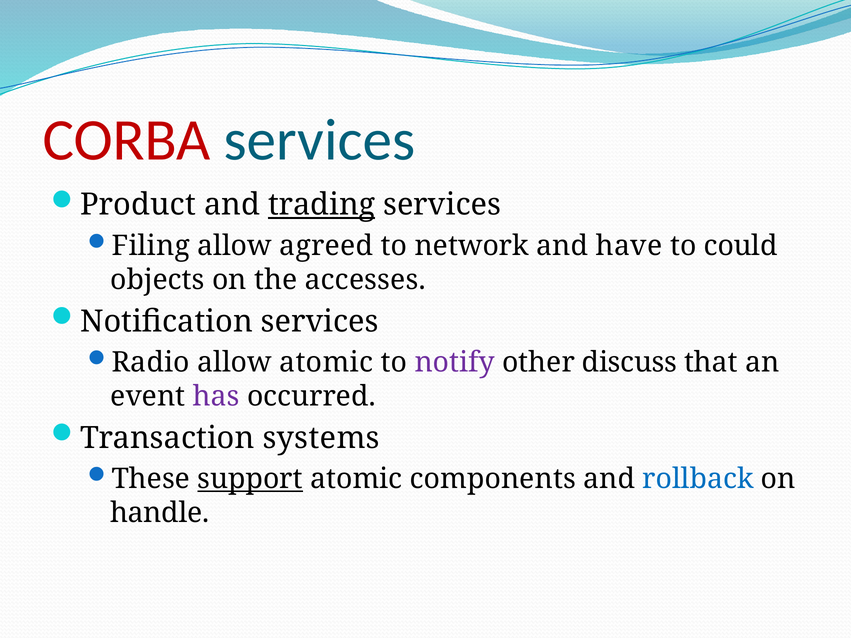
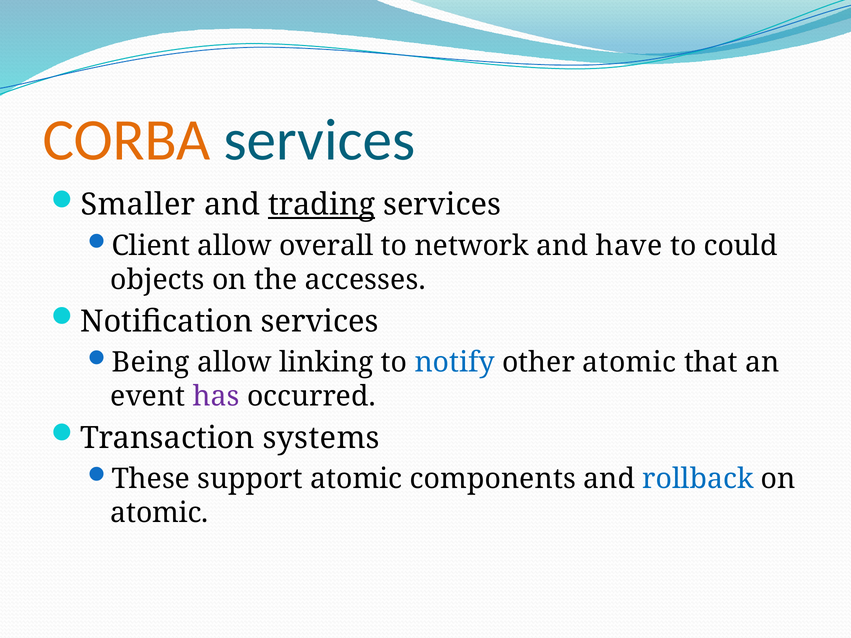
CORBA colour: red -> orange (127, 141)
Product: Product -> Smaller (138, 205)
Filing: Filing -> Client (151, 246)
agreed: agreed -> overall (326, 246)
Radio: Radio -> Being (151, 363)
allow atomic: atomic -> linking (326, 363)
notify colour: purple -> blue (455, 363)
other discuss: discuss -> atomic (629, 363)
support underline: present -> none (250, 479)
handle: handle -> atomic (160, 513)
